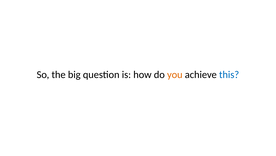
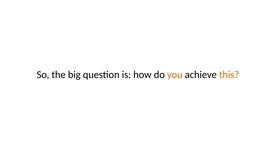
this colour: blue -> orange (229, 74)
